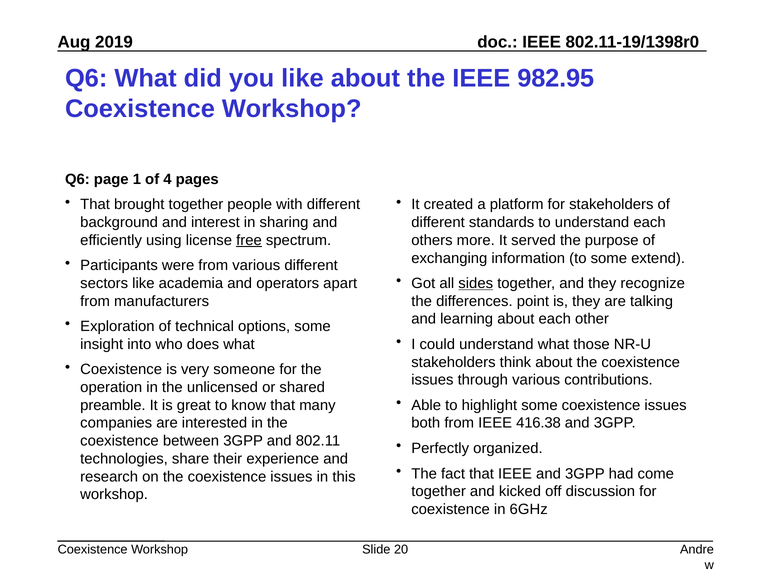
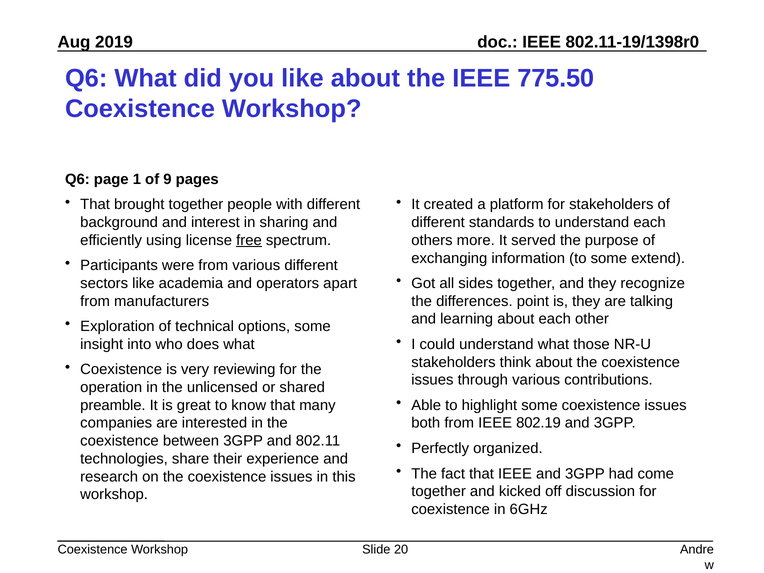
982.95: 982.95 -> 775.50 (556, 78)
4: 4 -> 9 (167, 179)
sides underline: present -> none (476, 283)
someone: someone -> reviewing (244, 370)
416.38: 416.38 -> 802.19 (538, 423)
